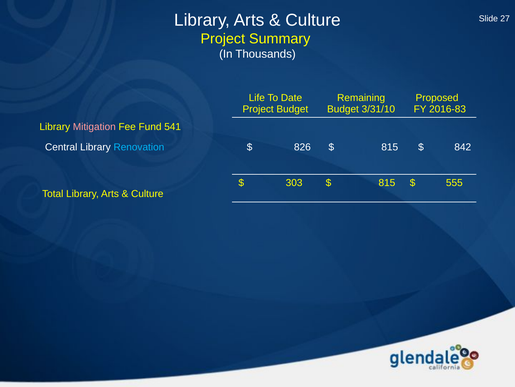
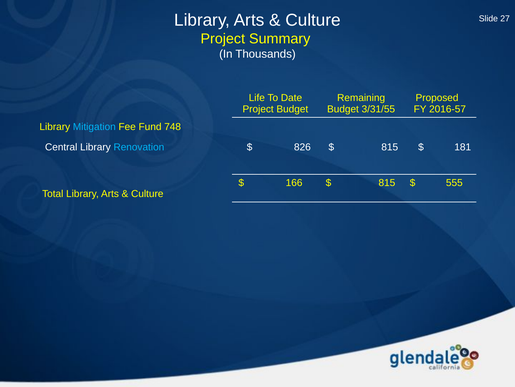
3/31/10: 3/31/10 -> 3/31/55 (378, 109)
2016-83: 2016-83 -> 2016-57 (448, 109)
Mitigation colour: pink -> light blue (94, 127)
541: 541 -> 748 (173, 127)
842: 842 -> 181 (463, 147)
303: 303 -> 166 (294, 182)
